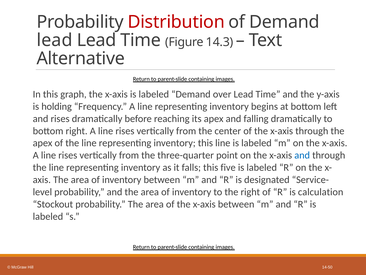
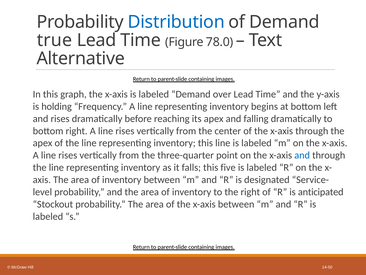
Distribution colour: red -> blue (176, 22)
lead: lead -> true (55, 40)
14.3: 14.3 -> 78.0 (220, 42)
calculation: calculation -> anticipated (321, 192)
